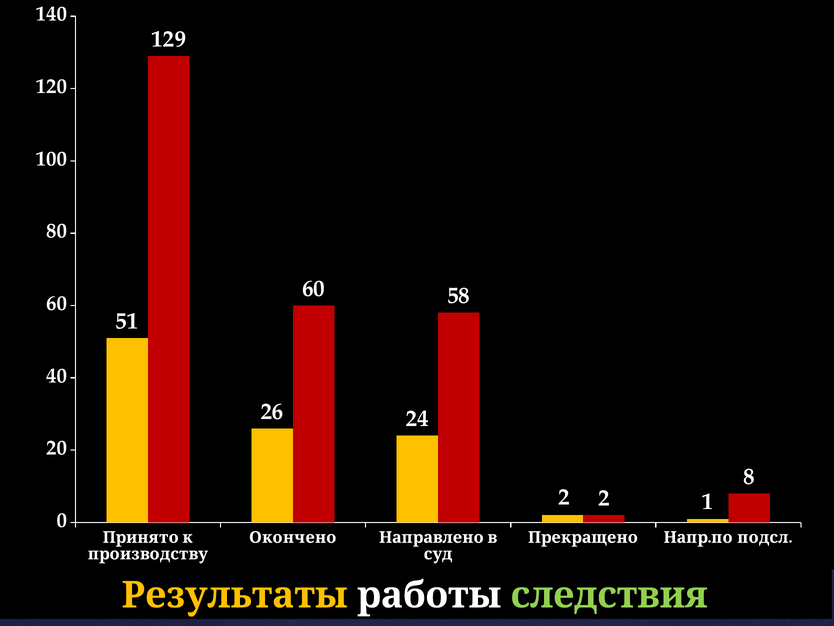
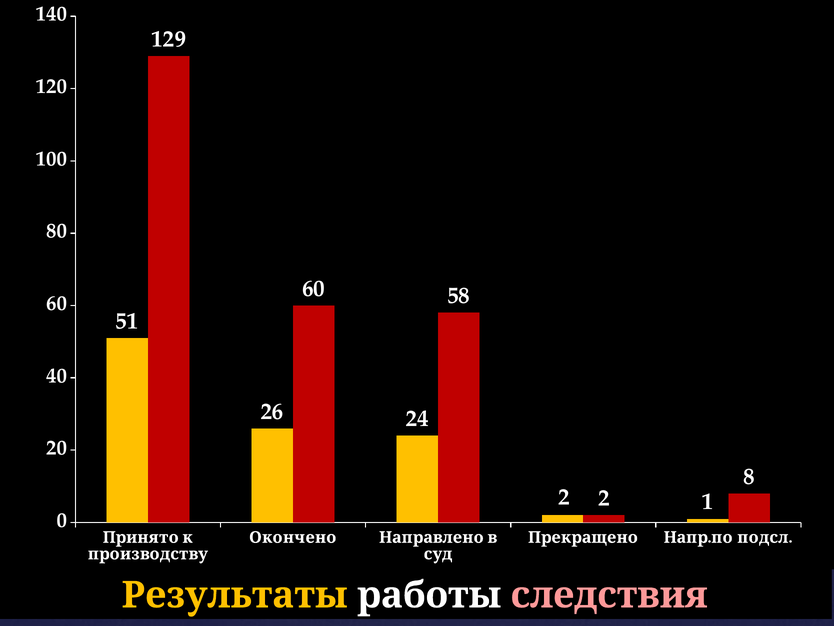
следствия colour: light green -> pink (609, 595)
